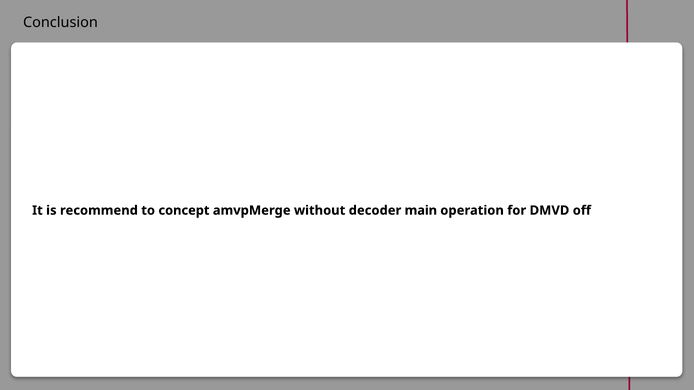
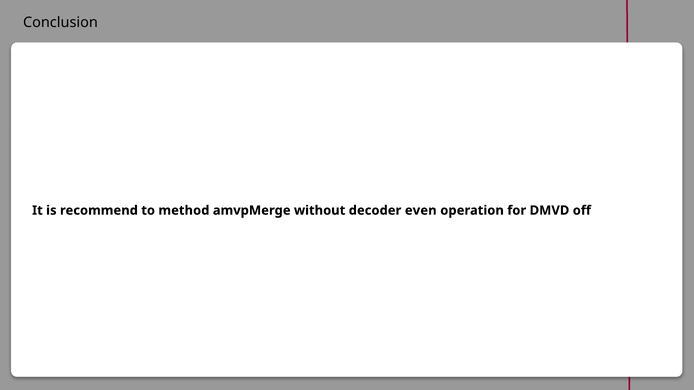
concept: concept -> method (184, 211)
main: main -> even (421, 211)
